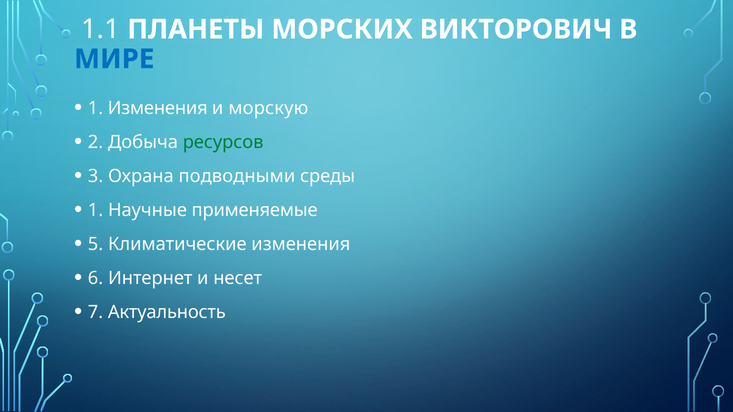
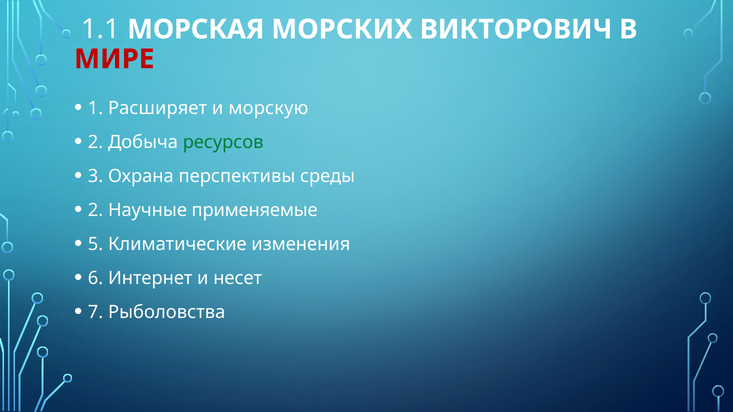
ПЛАНЕТЫ: ПЛАНЕТЫ -> МОРСКАЯ (196, 29)
МИРЕ colour: blue -> red (114, 59)
1 Изменения: Изменения -> Расширяет (158, 108)
подводными: подводными -> перспективы (237, 176)
1: 1 -> 2 (96, 210)
Актуальность: Актуальность -> Рыболовства (167, 312)
